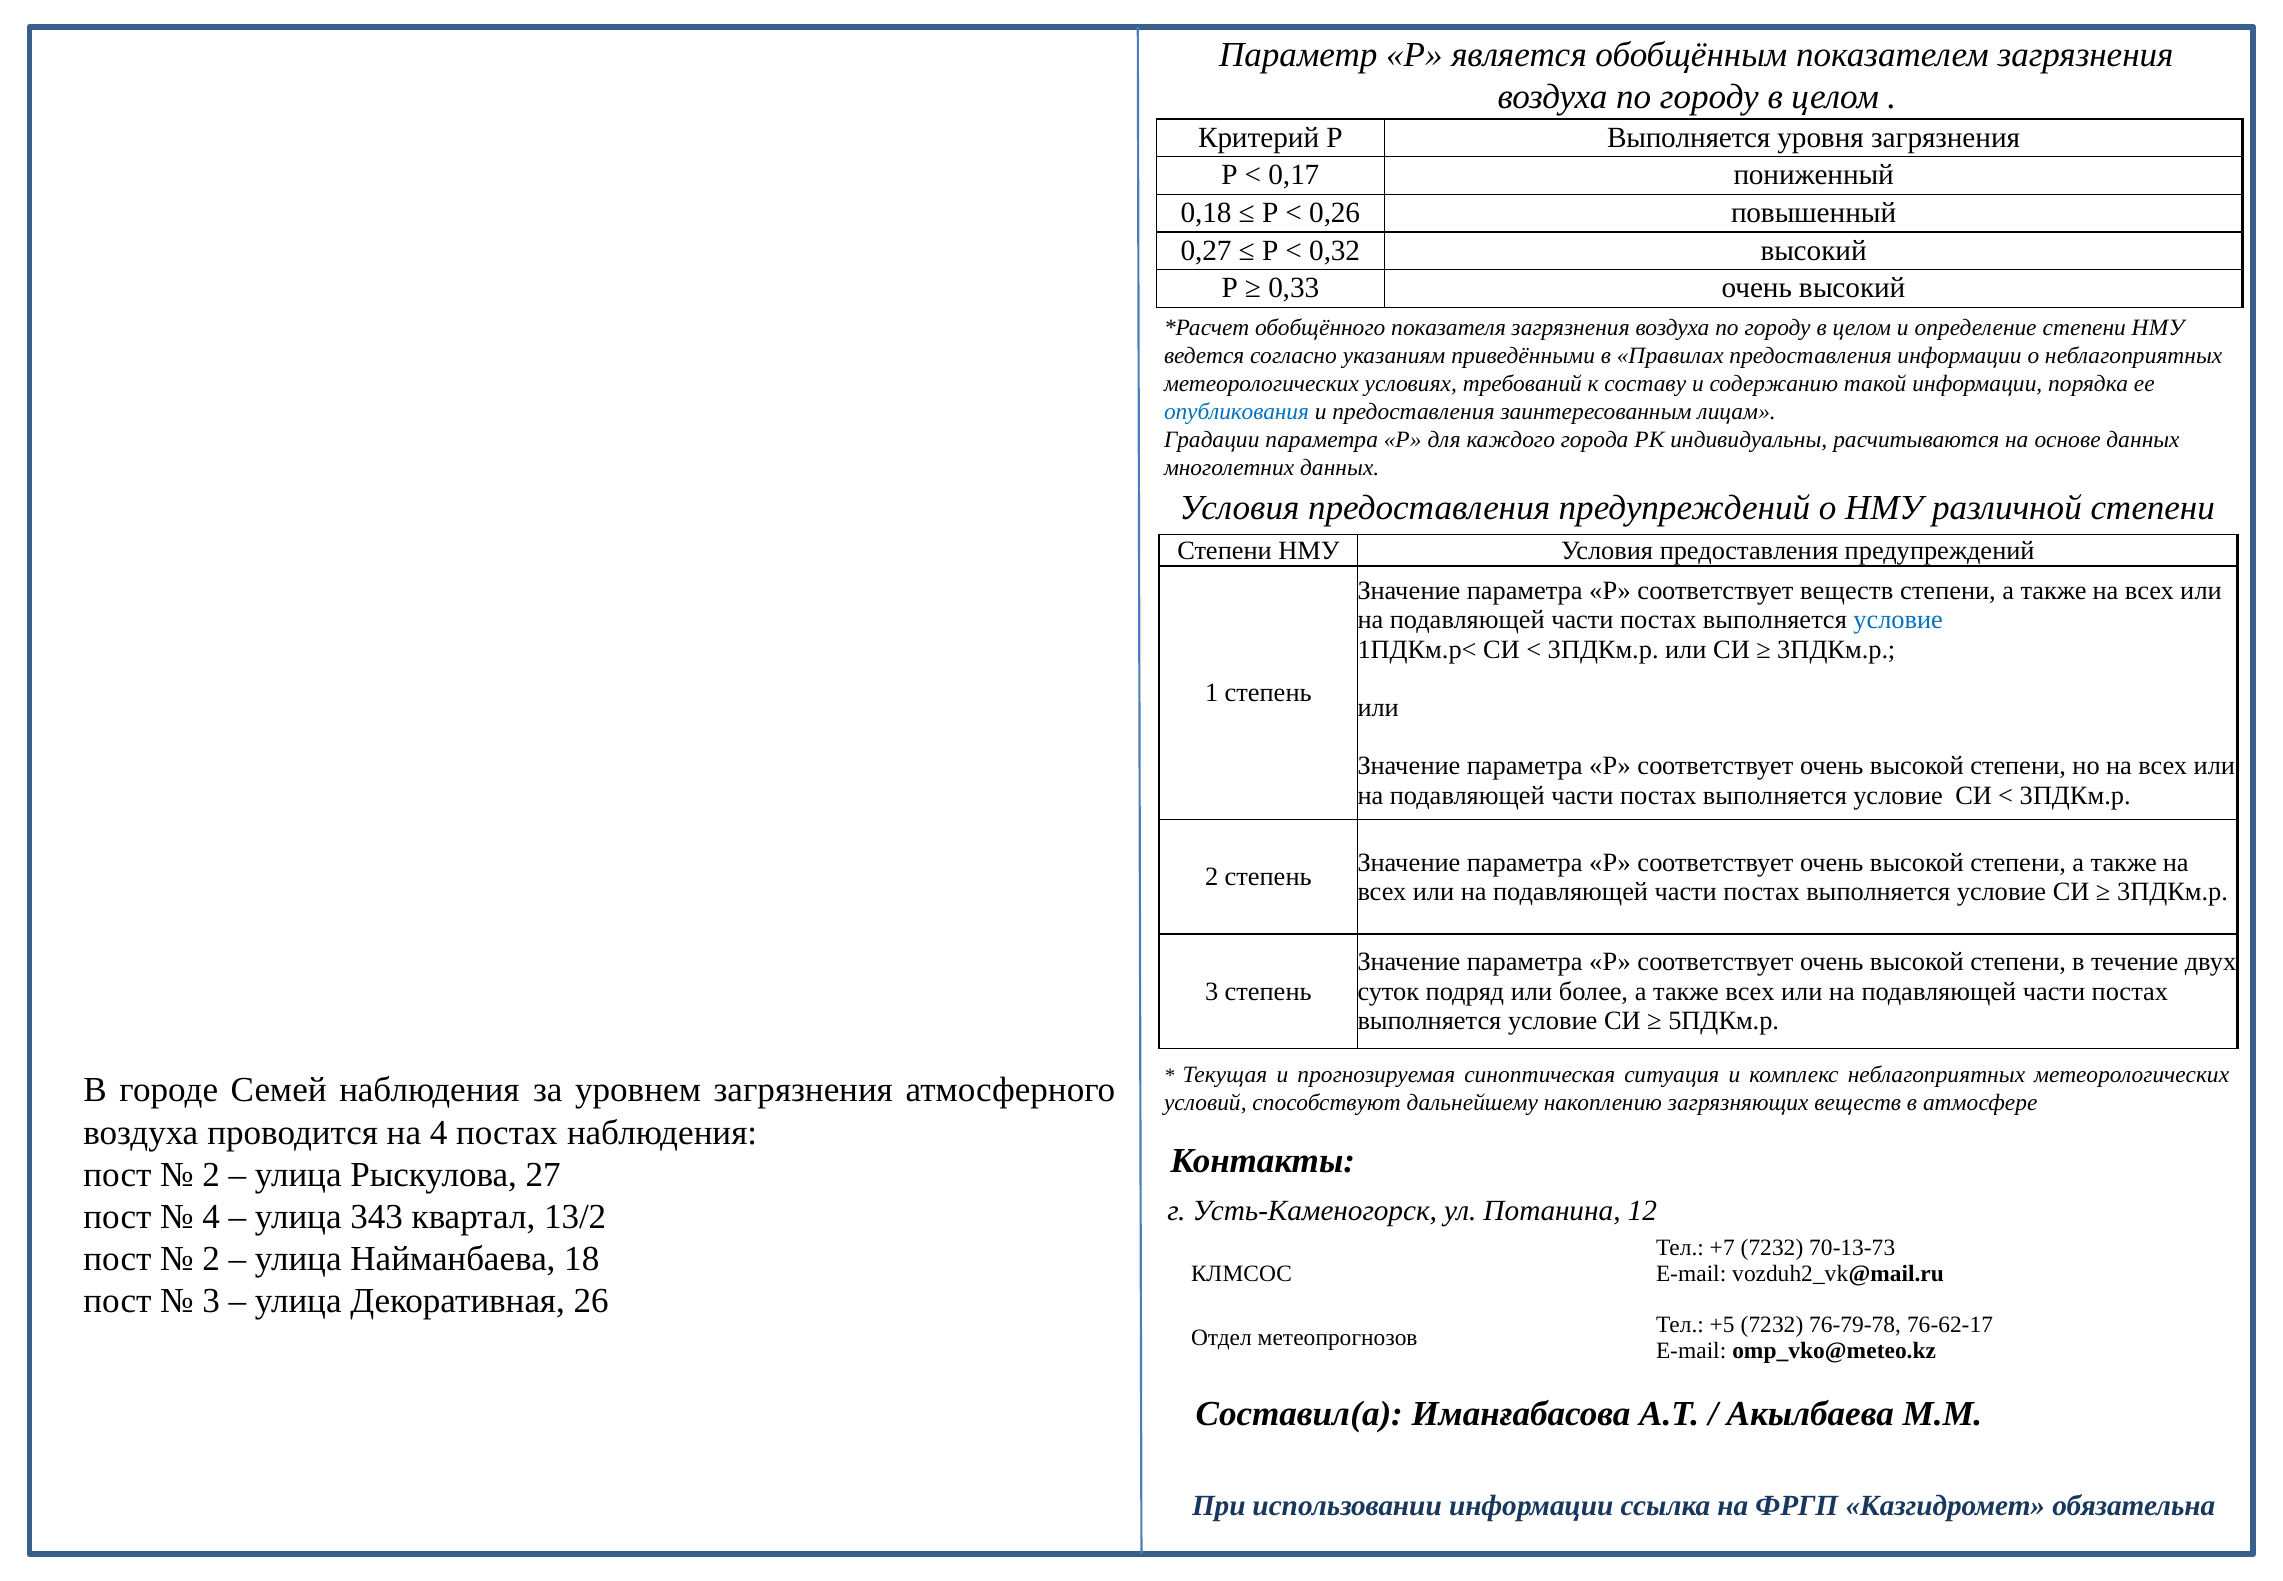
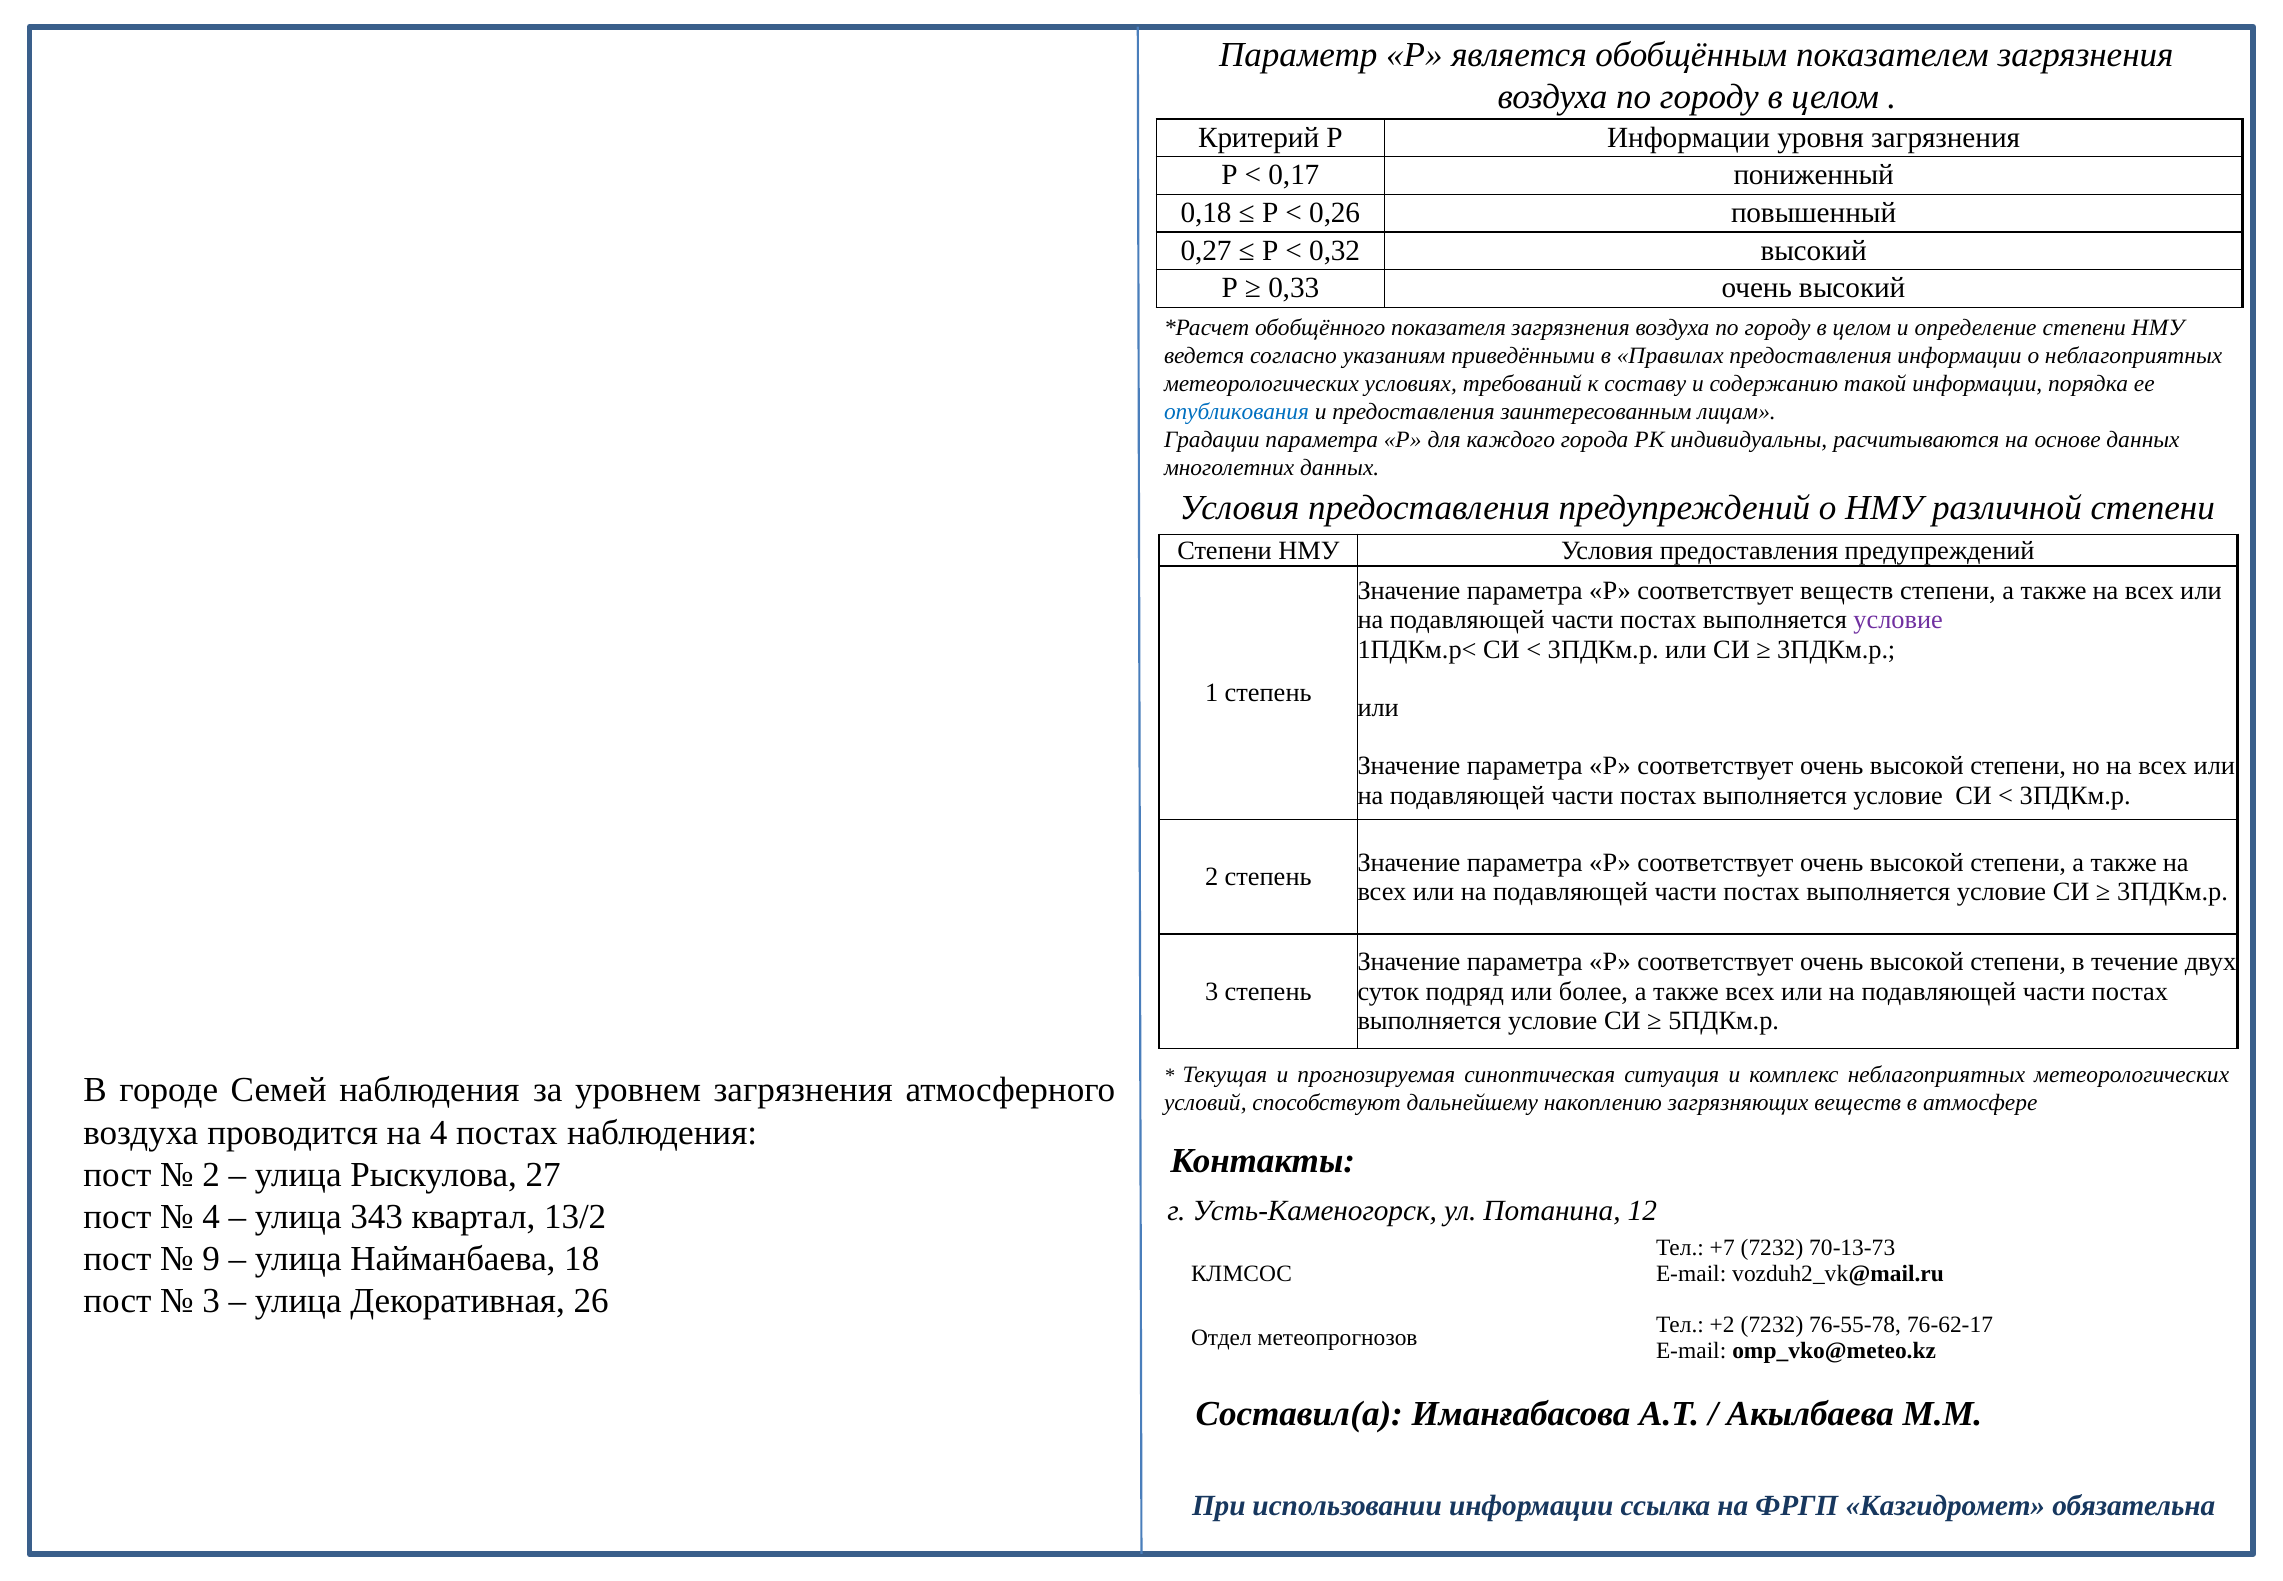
Р Выполняется: Выполняется -> Информации (1689, 137)
условие colour: blue -> purple (1898, 620)
2: 2 -> 9 (211, 1259)
+5: +5 -> +2 (1722, 1324)
76-79-78: 76-79-78 -> 76-55-78 (1855, 1324)
